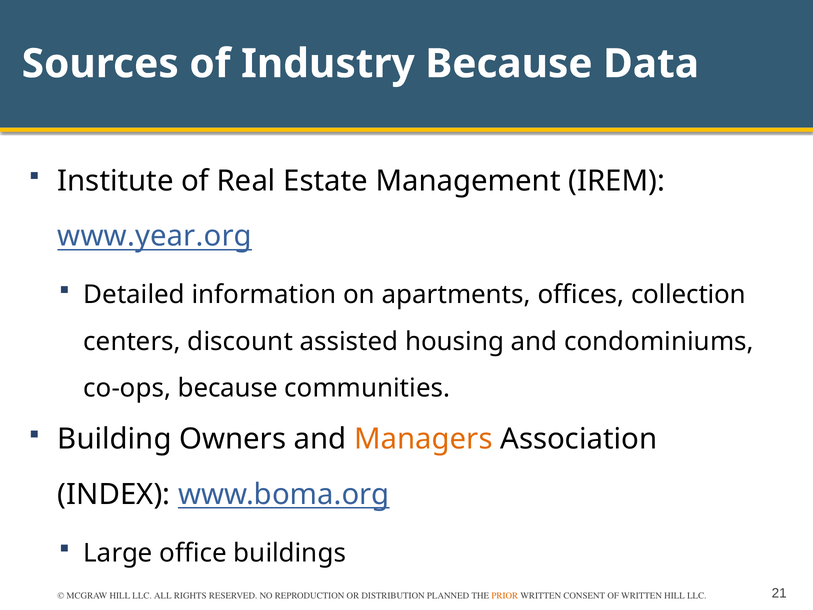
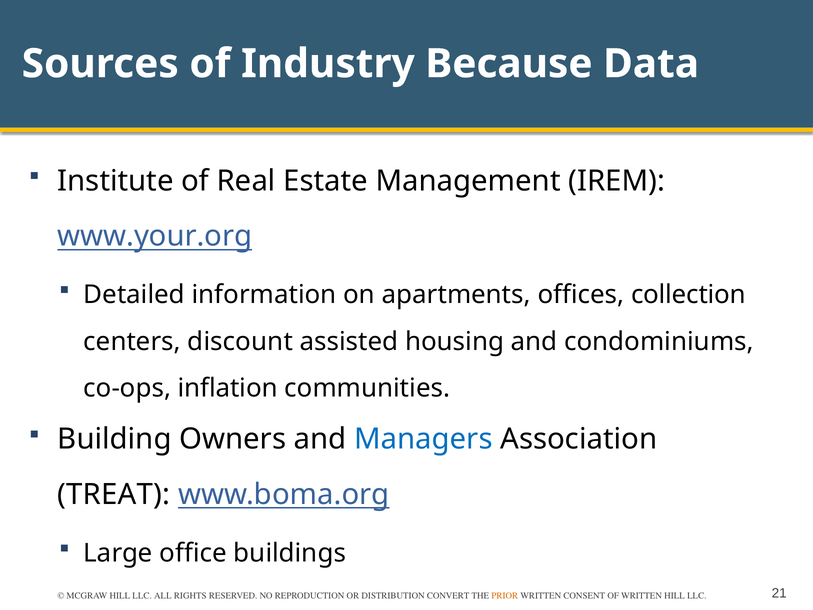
www.year.org: www.year.org -> www.your.org (155, 236)
co-ops because: because -> inflation (228, 388)
Managers colour: orange -> blue (423, 439)
INDEX: INDEX -> TREAT (114, 494)
PLANNED: PLANNED -> CONVERT (448, 595)
